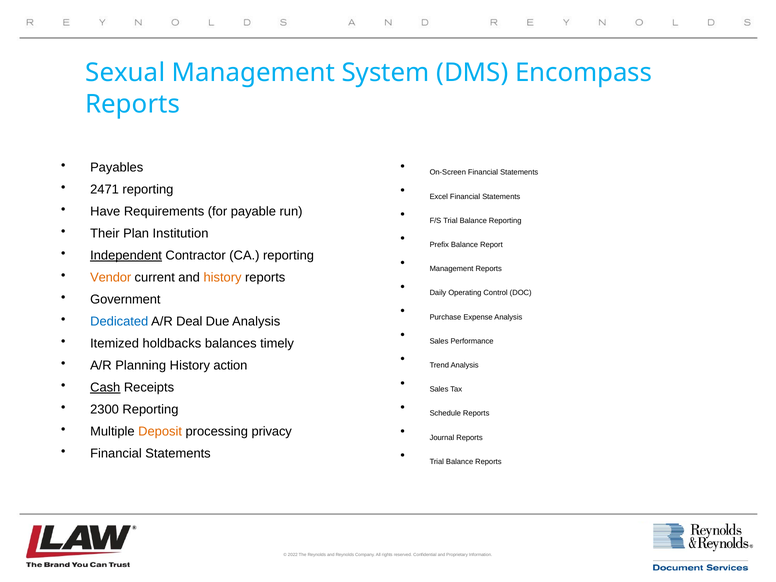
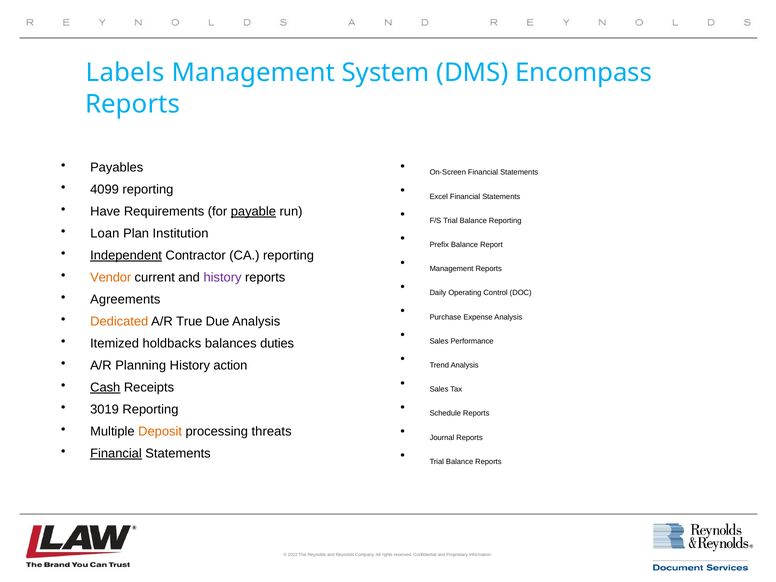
Sexual: Sexual -> Labels (125, 73)
2471: 2471 -> 4099 (105, 189)
payable underline: none -> present (253, 211)
Their: Their -> Loan (105, 233)
history colour: orange -> purple (223, 277)
Government: Government -> Agreements (125, 299)
Dedicated colour: blue -> orange (119, 321)
Deal: Deal -> True (189, 321)
timely: timely -> duties (277, 343)
2300: 2300 -> 3019 (105, 409)
privacy: privacy -> threats (272, 431)
Financial underline: none -> present (116, 453)
